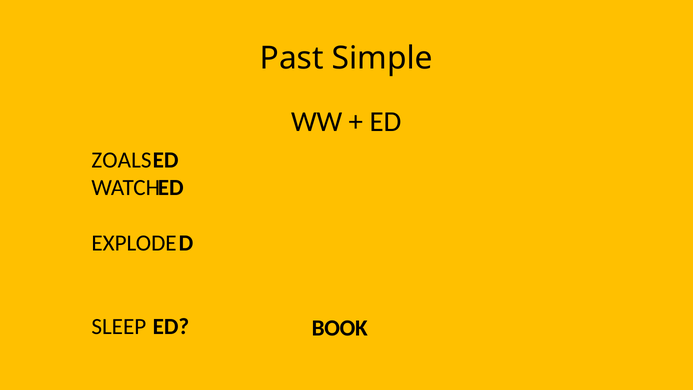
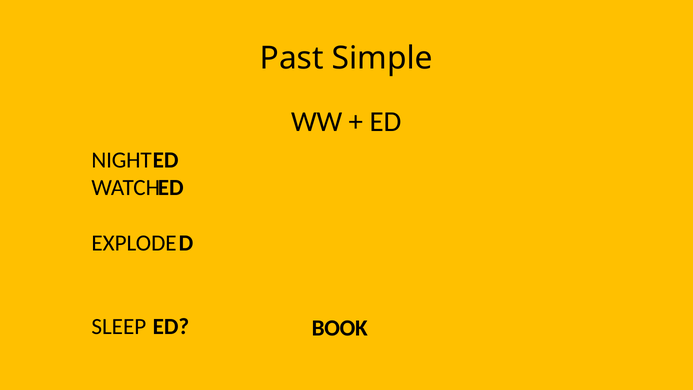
ZOALS: ZOALS -> NIGHT (122, 160)
